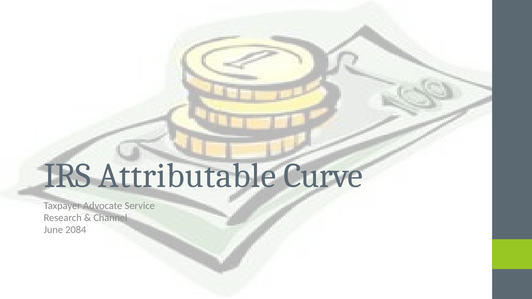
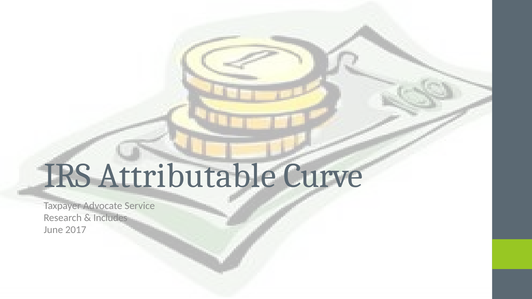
Channel: Channel -> Includes (110, 218)
2084: 2084 -> 2017 (76, 230)
